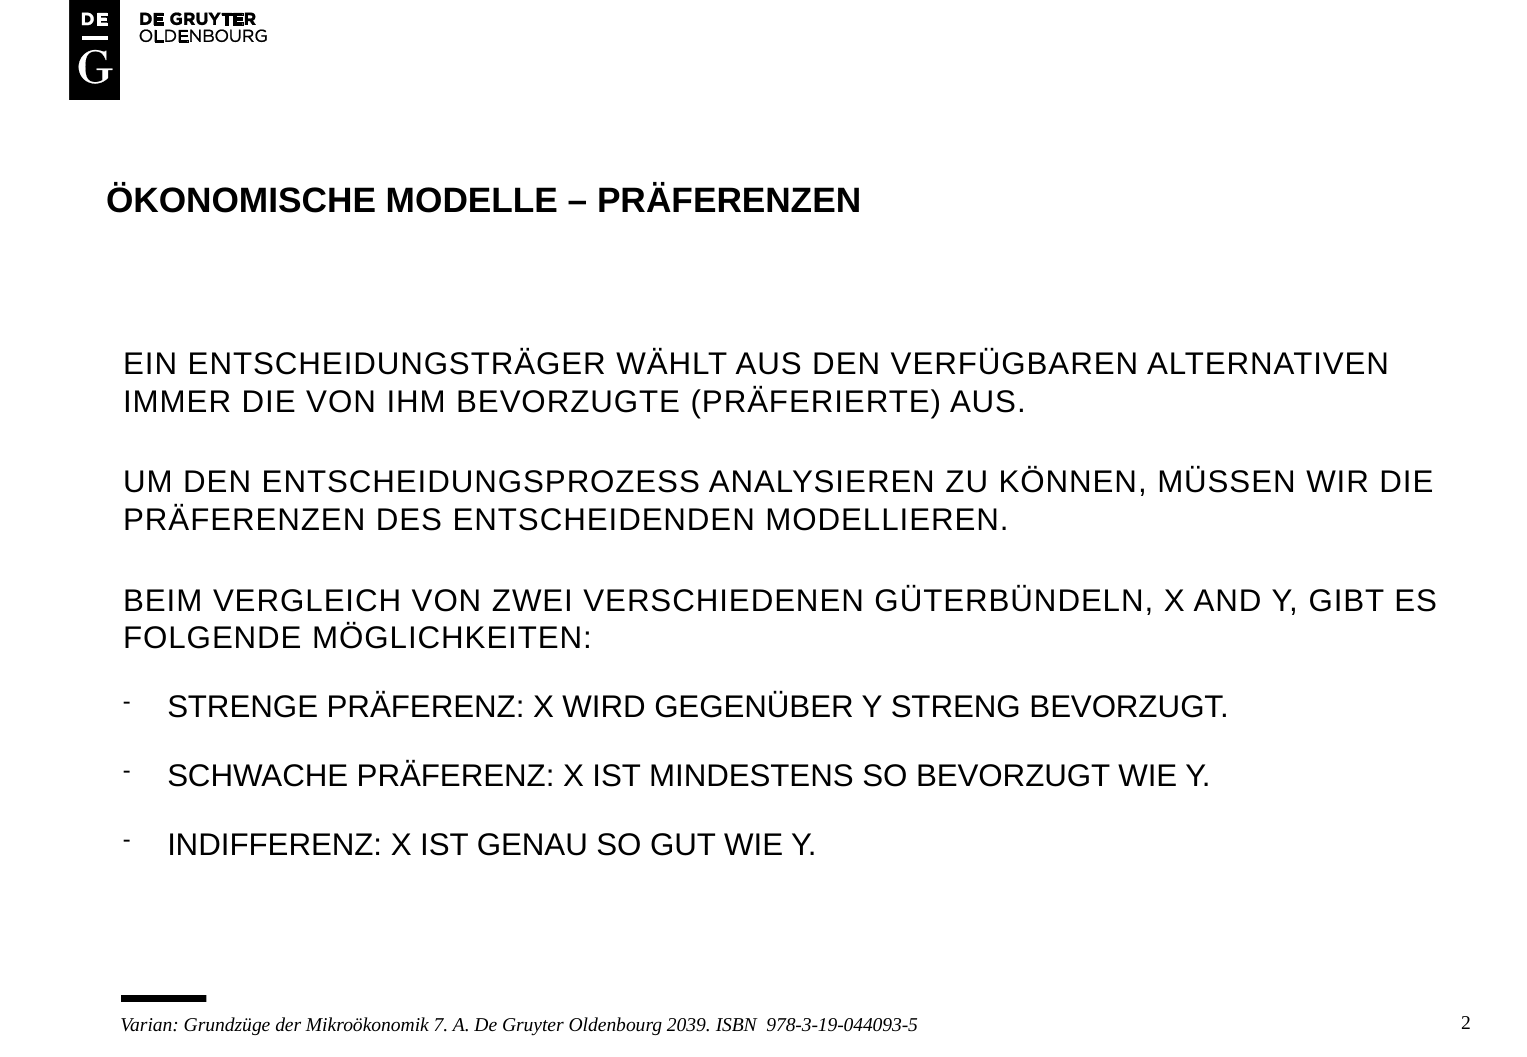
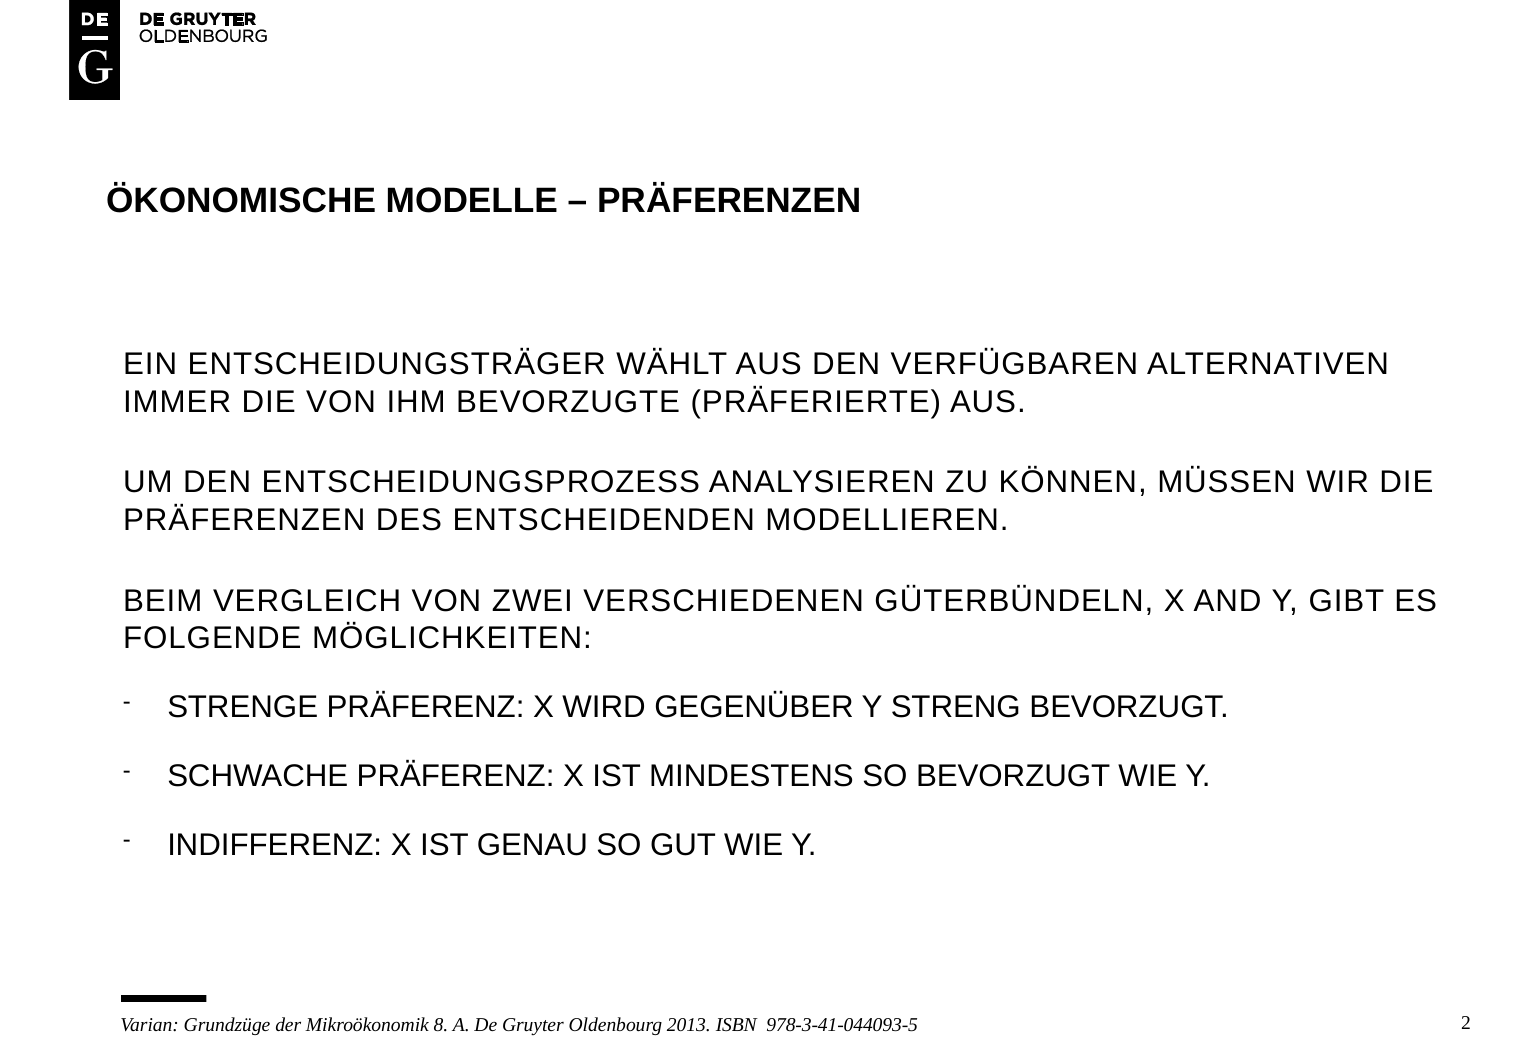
7: 7 -> 8 (441, 1026)
2039: 2039 -> 2013 (689, 1026)
978-3-19-044093-5: 978-3-19-044093-5 -> 978-3-41-044093-5 (842, 1026)
